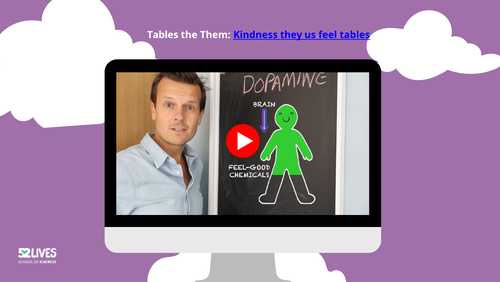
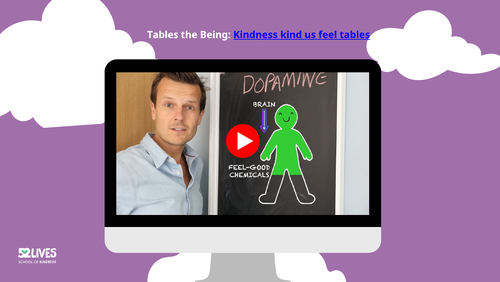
Them: Them -> Being (215, 35)
they: they -> kind (291, 35)
